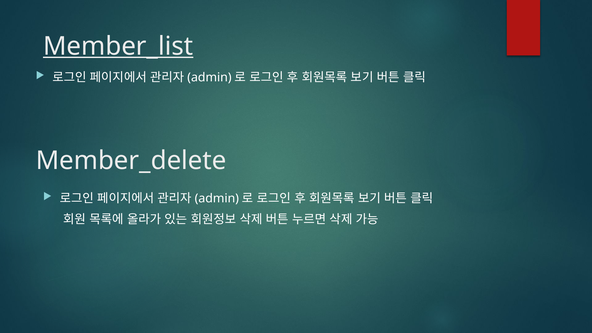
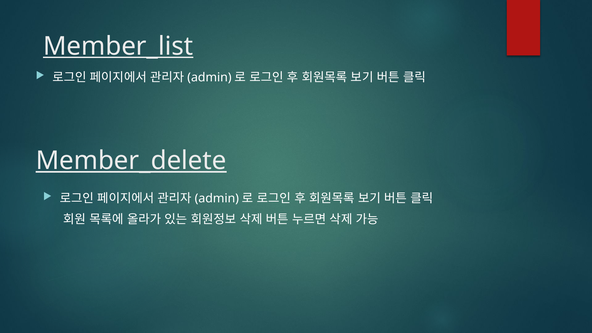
Member_delete underline: none -> present (131, 161)
